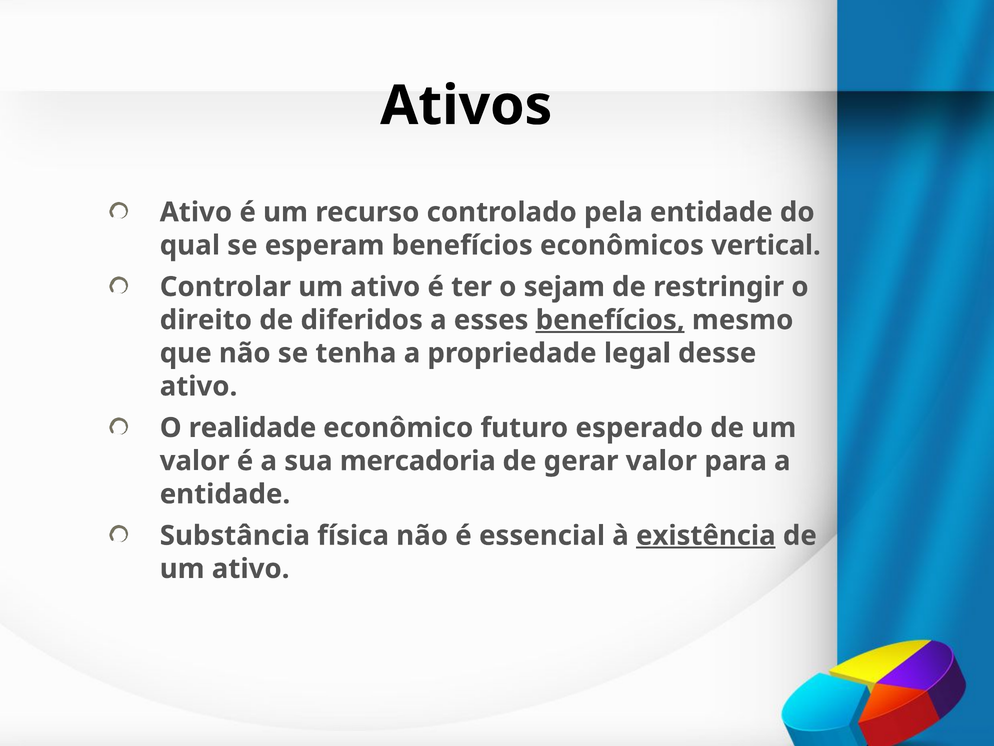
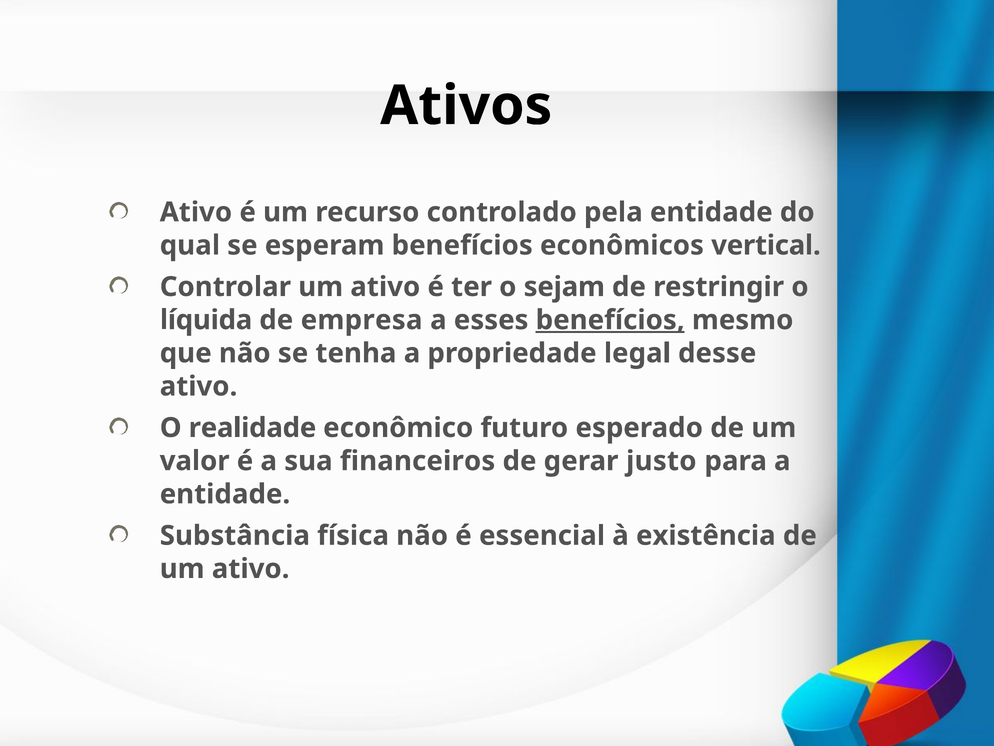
direito: direito -> líquida (206, 320)
diferidos: diferidos -> empresa (362, 320)
mercadoria: mercadoria -> financeiros (418, 461)
gerar valor: valor -> justo (661, 461)
existência underline: present -> none (706, 535)
